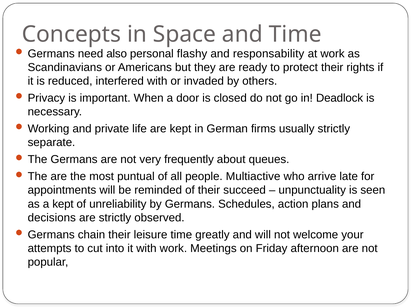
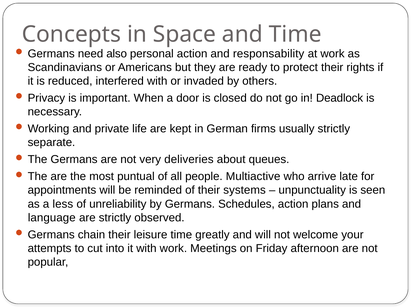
personal flashy: flashy -> action (192, 54)
frequently: frequently -> deliveries (189, 160)
succeed: succeed -> systems (245, 190)
a kept: kept -> less (63, 204)
decisions: decisions -> language (52, 218)
